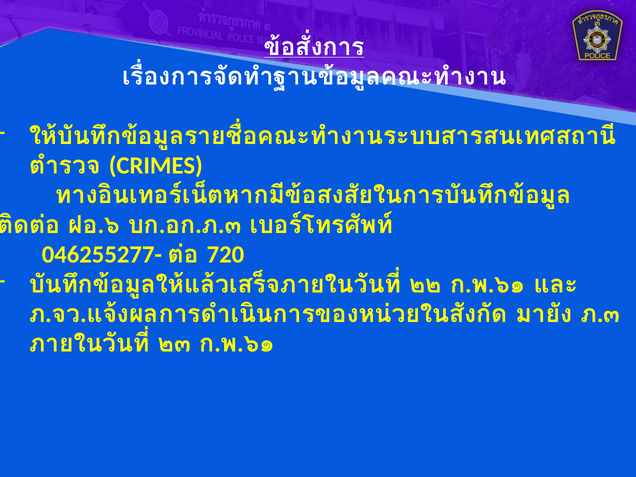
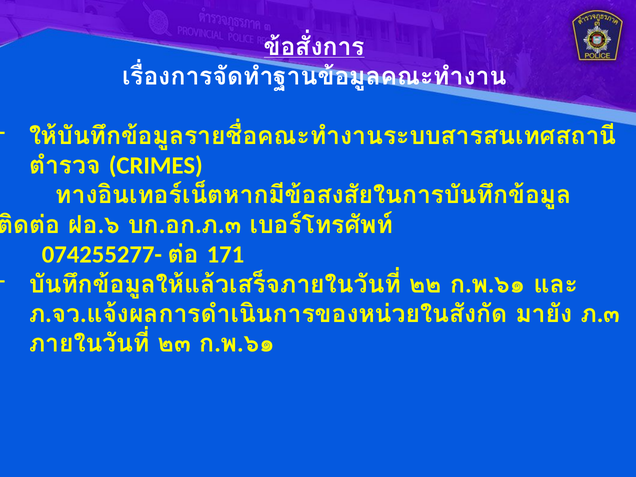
046255277-: 046255277- -> 074255277- (102, 255)
720: 720 -> 171 (225, 255)
